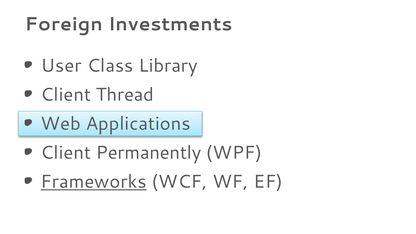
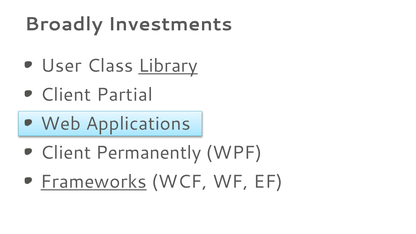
Foreign: Foreign -> Broadly (64, 24)
Library underline: none -> present (168, 66)
Thread: Thread -> Partial (125, 95)
